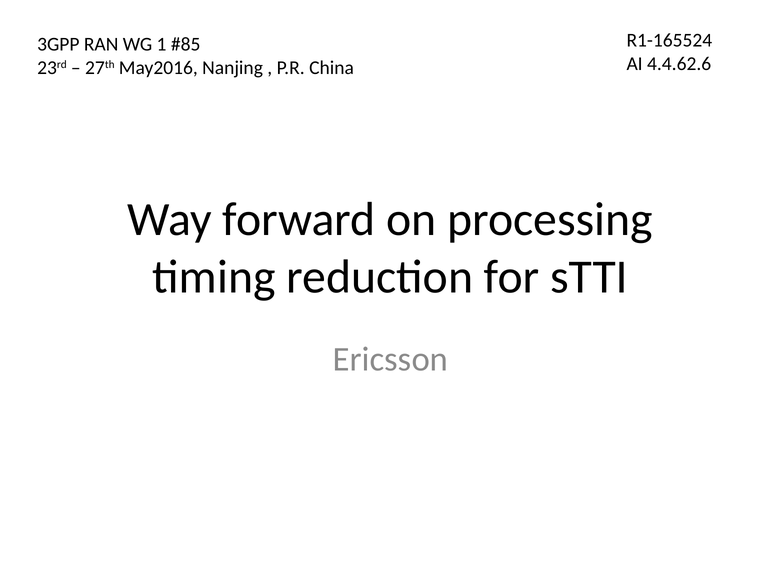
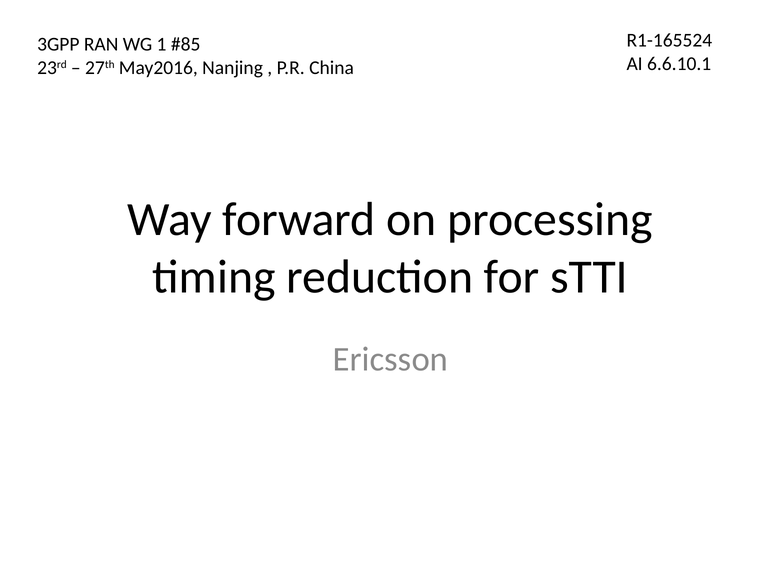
4.4.62.6: 4.4.62.6 -> 6.6.10.1 (679, 64)
